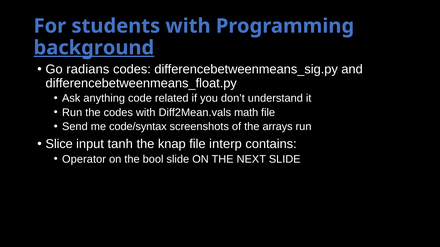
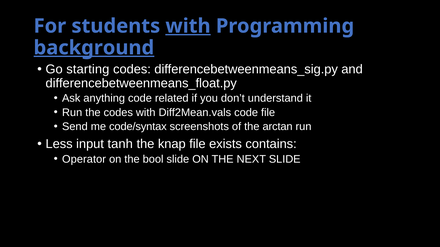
with underline: none -> present (188, 26)
radians: radians -> starting (88, 69)
Diff2Mean.vals math: math -> code (246, 113)
arrays: arrays -> arctan (278, 127)
Slice: Slice -> Less (59, 144)
interp: interp -> exists (226, 144)
